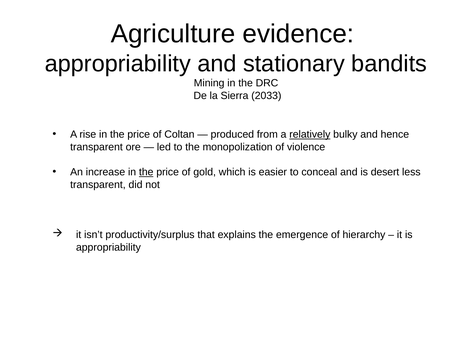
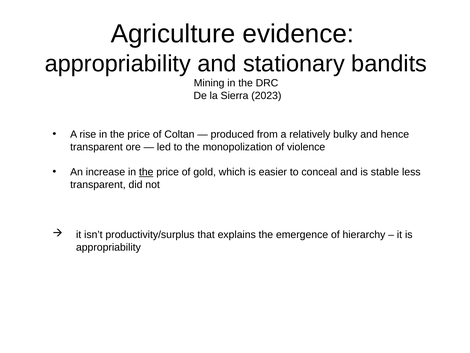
2033: 2033 -> 2023 (266, 95)
relatively underline: present -> none (310, 134)
desert: desert -> stable (385, 172)
